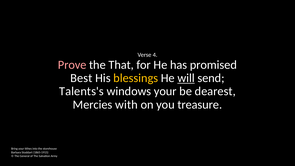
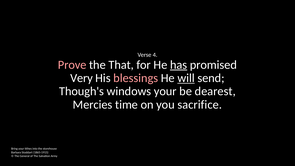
has underline: none -> present (179, 65)
Best: Best -> Very (81, 78)
blessings colour: yellow -> pink (136, 78)
Talents's: Talents's -> Though's (82, 91)
with: with -> time (127, 105)
treasure: treasure -> sacrifice (200, 105)
